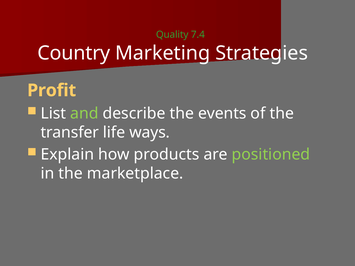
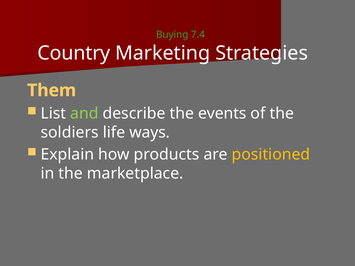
Quality: Quality -> Buying (172, 35)
Profit: Profit -> Them (52, 90)
transfer: transfer -> soldiers (70, 133)
positioned colour: light green -> yellow (271, 155)
